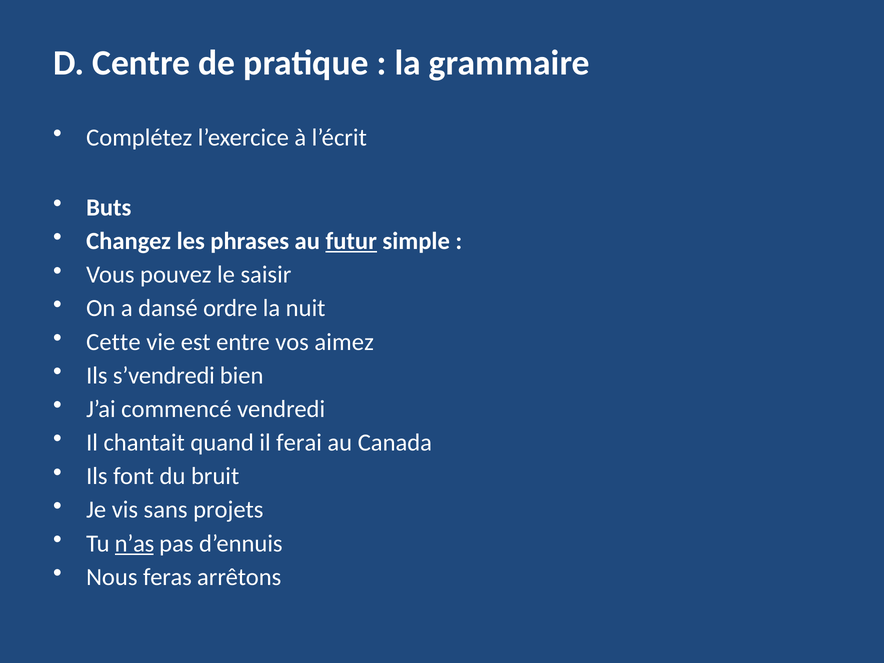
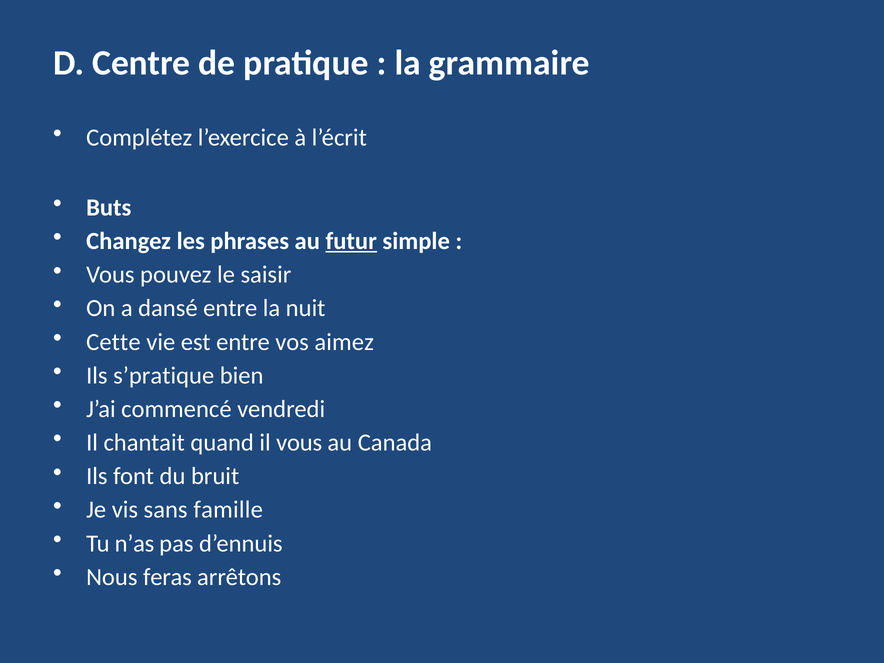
dansé ordre: ordre -> entre (230, 308)
s’vendredi: s’vendredi -> s’pratique (164, 376)
il ferai: ferai -> vous (299, 443)
projets: projets -> famille (228, 510)
n’as underline: present -> none (135, 543)
